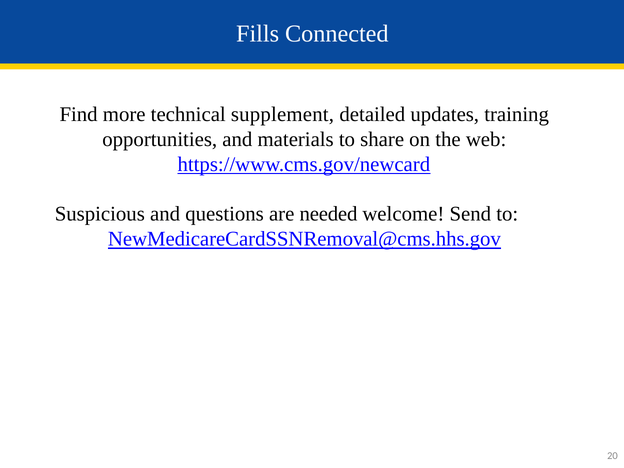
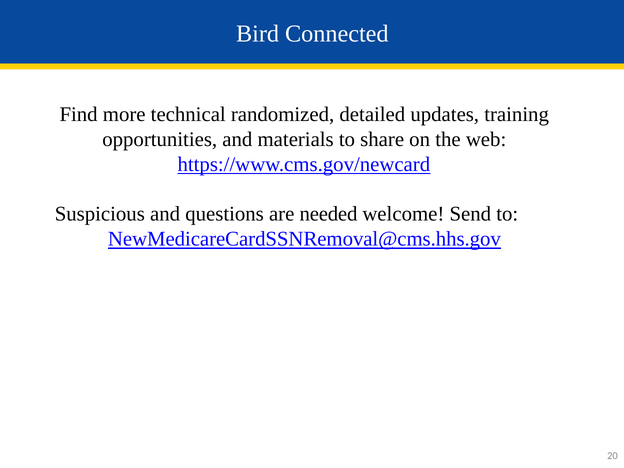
Fills: Fills -> Bird (258, 34)
supplement: supplement -> randomized (283, 114)
